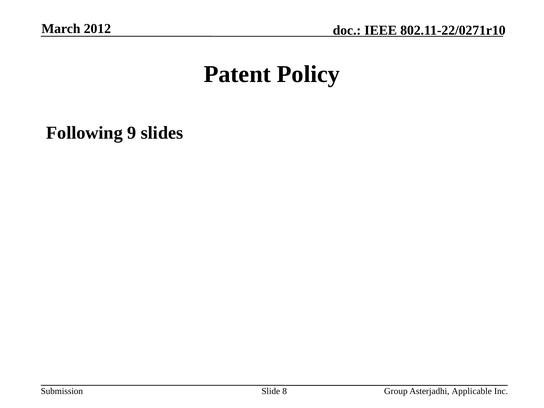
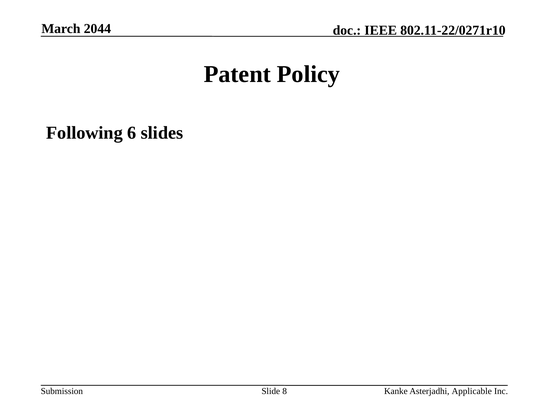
2012: 2012 -> 2044 (97, 29)
9: 9 -> 6 (132, 133)
Group: Group -> Kanke (396, 391)
